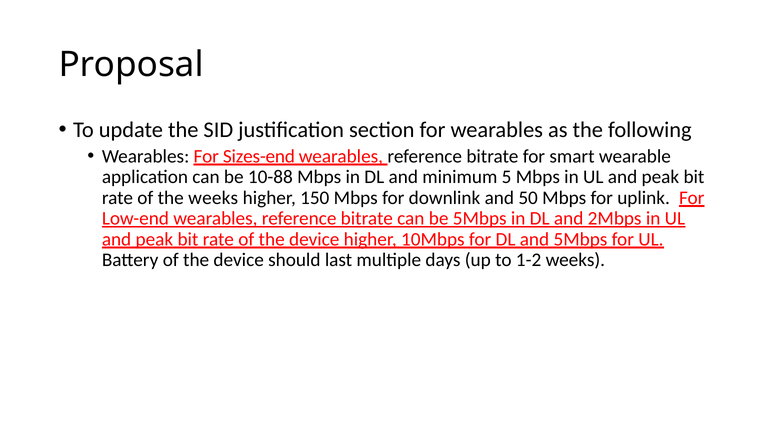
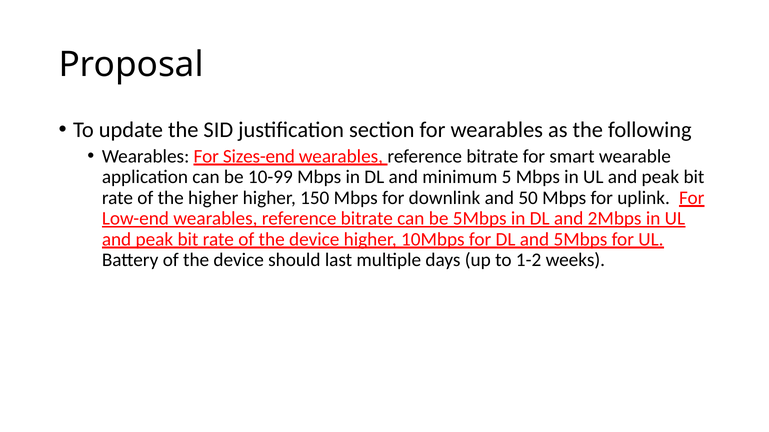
10-88: 10-88 -> 10-99 (270, 177)
the weeks: weeks -> higher (213, 198)
